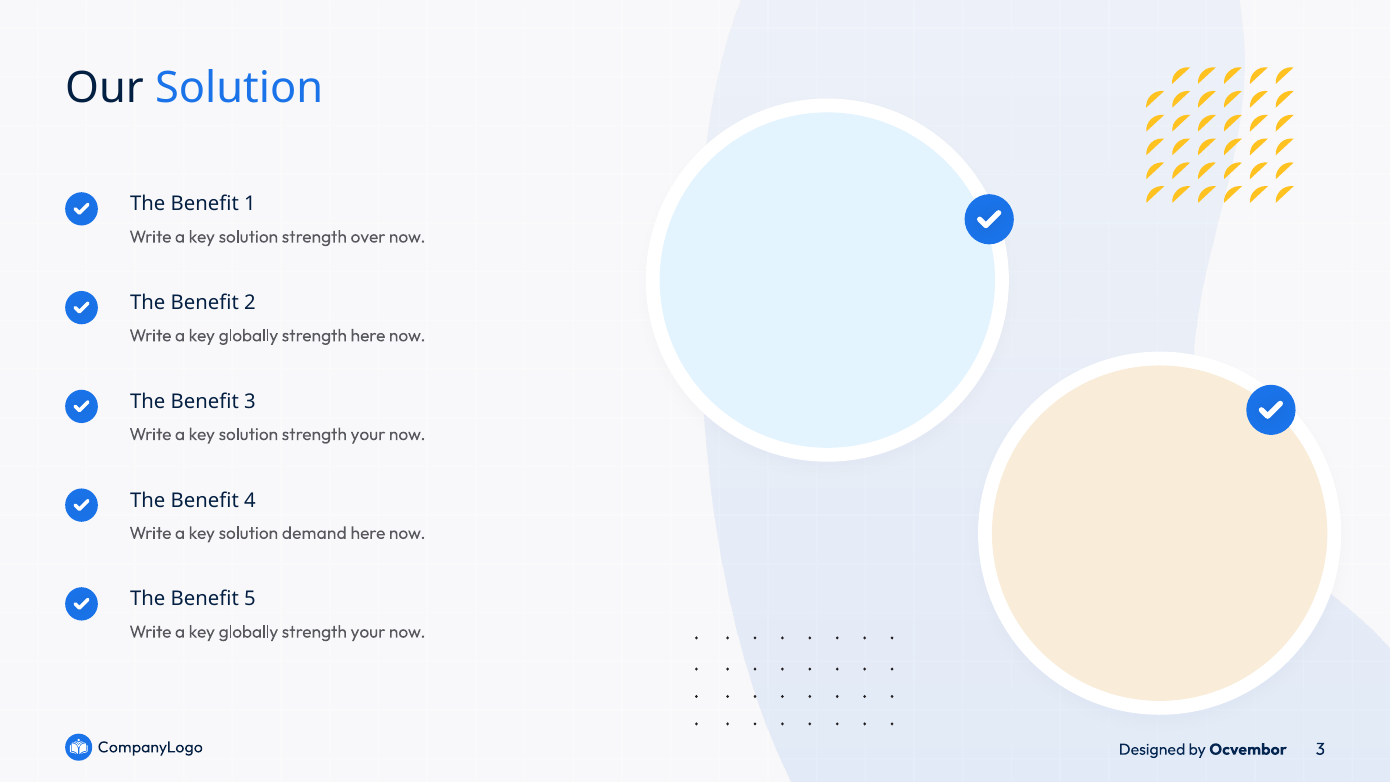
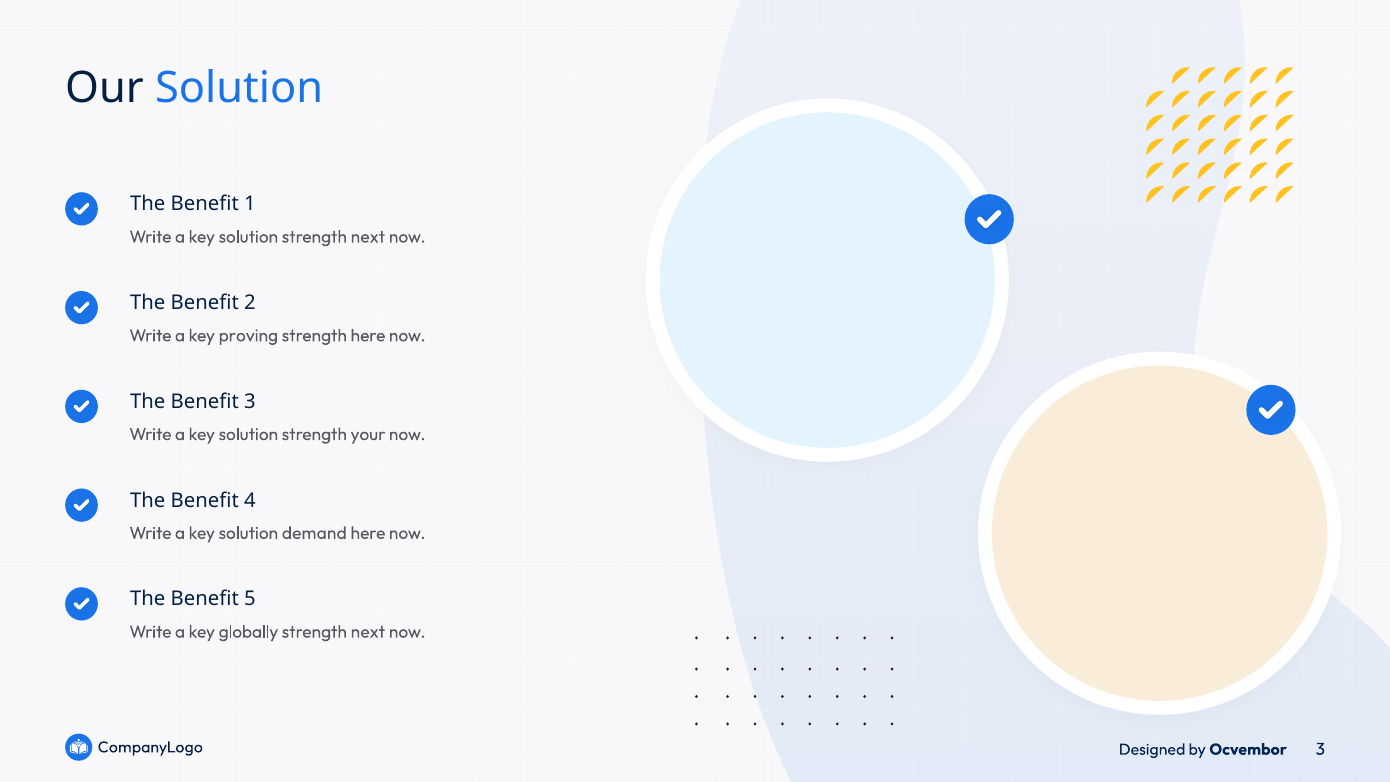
solution strength over: over -> next (368, 237)
globally: globally -> proving (248, 336)
your: your -> next (368, 632)
